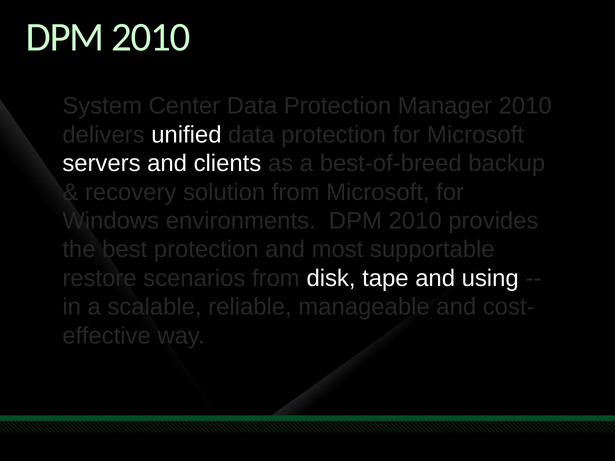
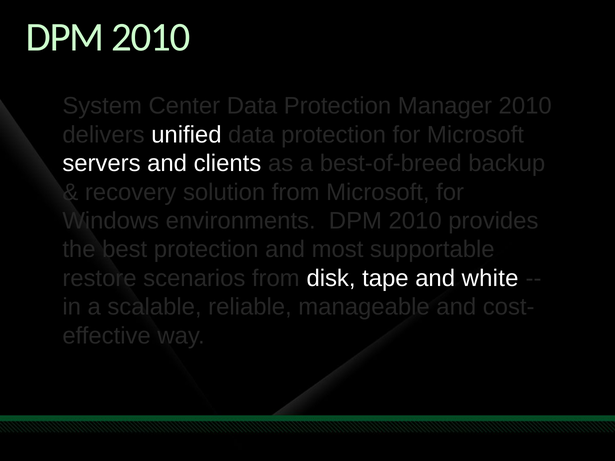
using: using -> white (490, 278)
